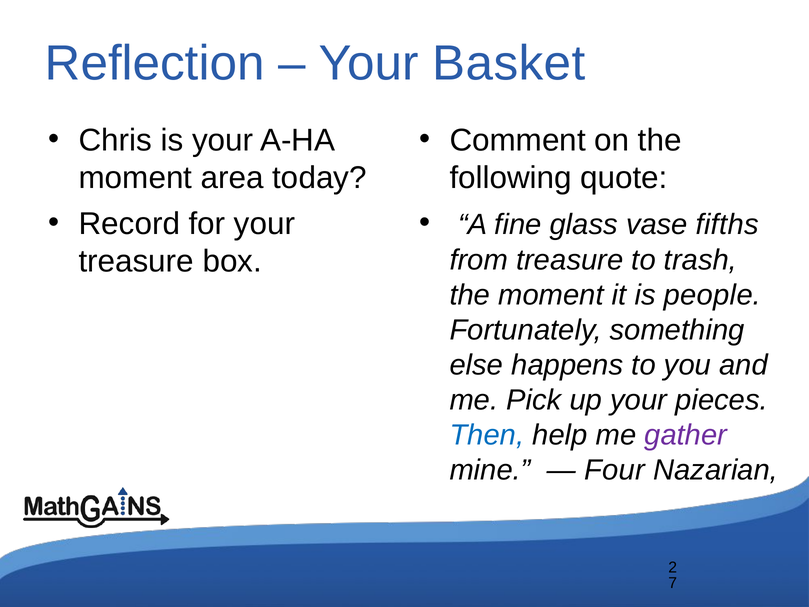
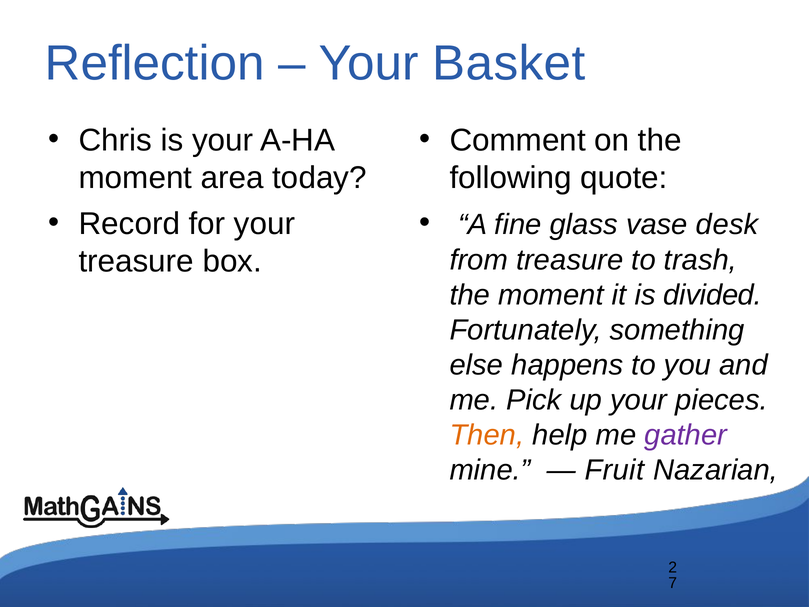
fifths: fifths -> desk (727, 224)
people: people -> divided (713, 295)
Then colour: blue -> orange (487, 435)
Four: Four -> Fruit (614, 470)
